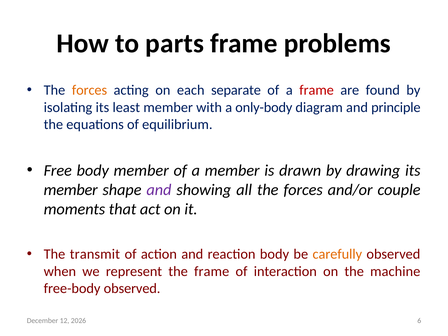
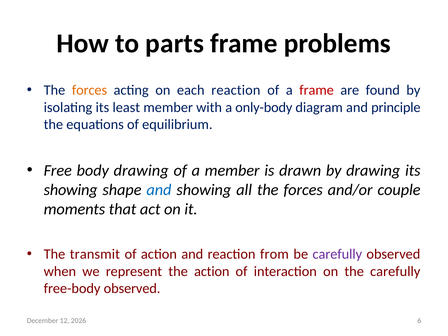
each separate: separate -> reaction (236, 90)
body member: member -> drawing (141, 170)
member: member -> showing (71, 190)
and colour: purple -> blue (159, 190)
reaction body: body -> from (274, 254)
carefully colour: orange -> purple (337, 254)
the frame: frame -> action (212, 271)
the machine: machine -> carefully (395, 271)
